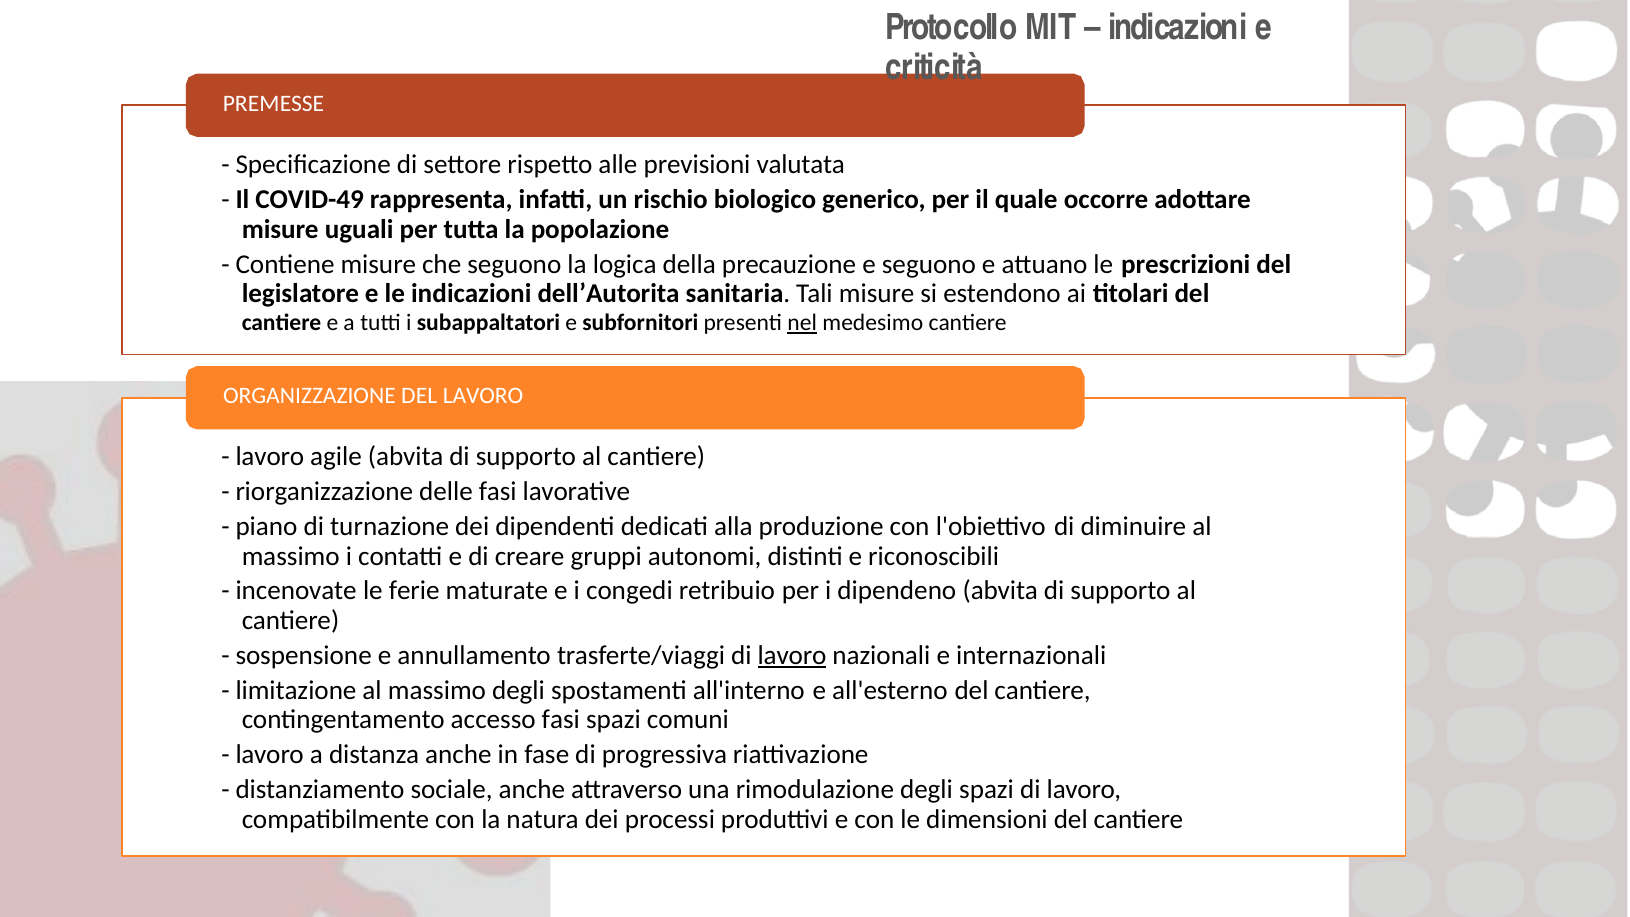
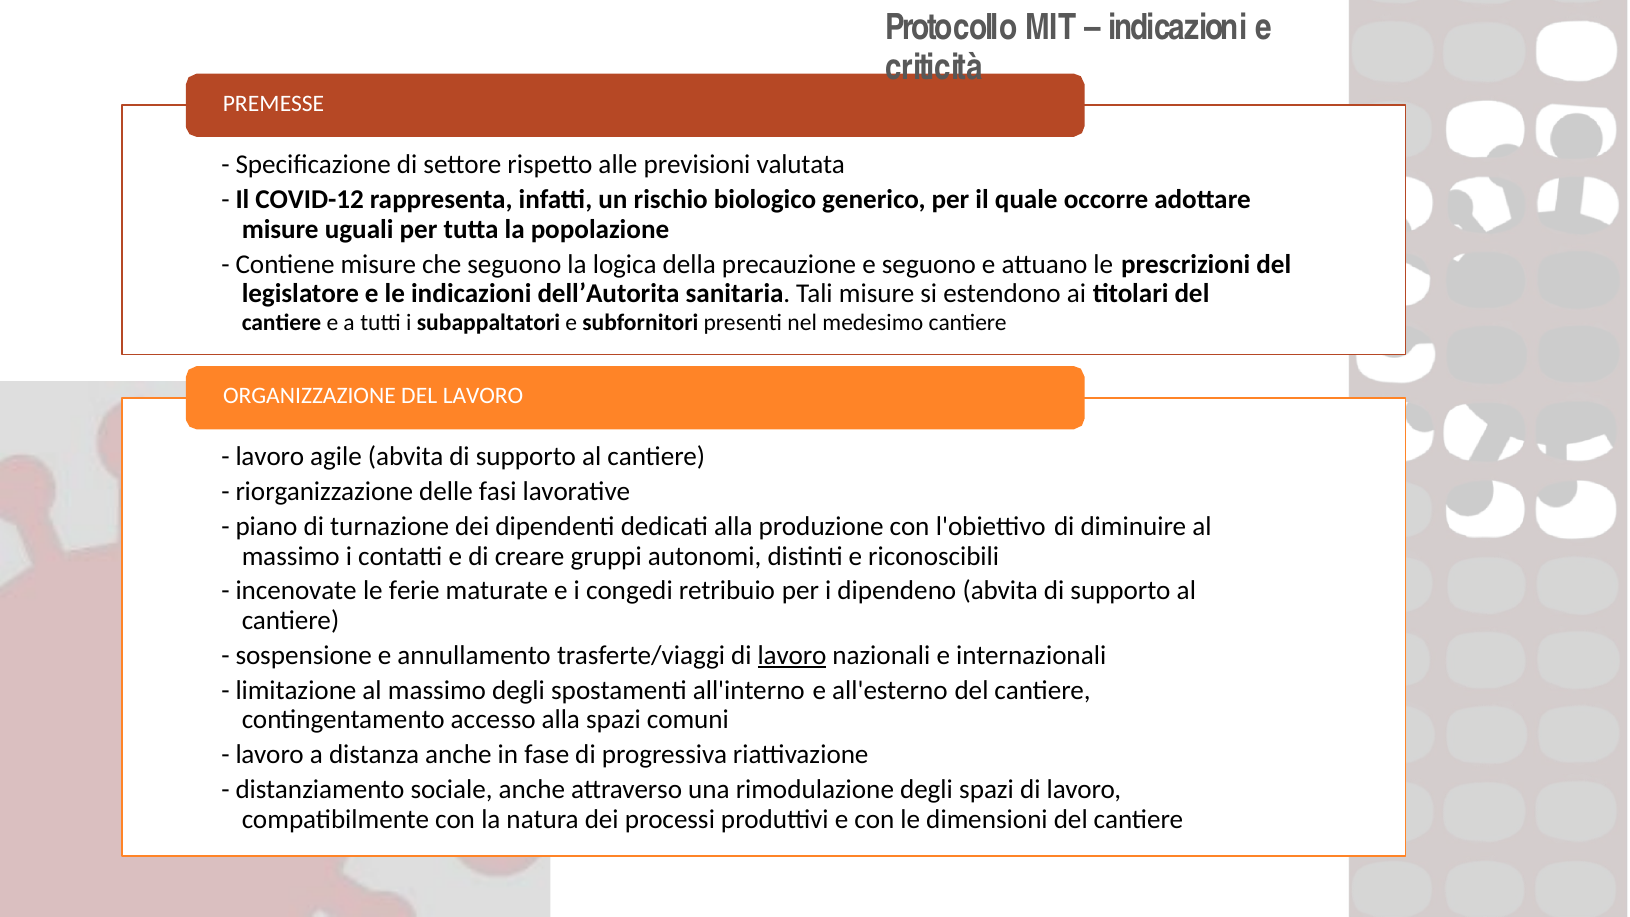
COVID-49: COVID-49 -> COVID-12 (310, 199)
nel underline: present -> none (802, 323)
accesso fasi: fasi -> alla (561, 720)
